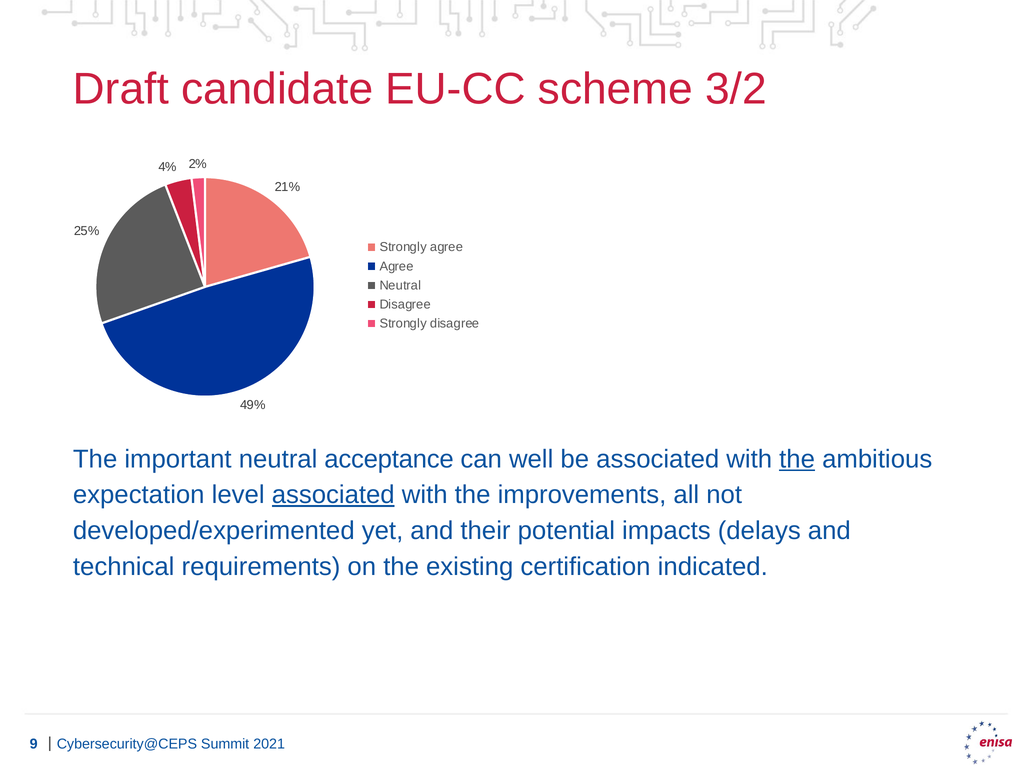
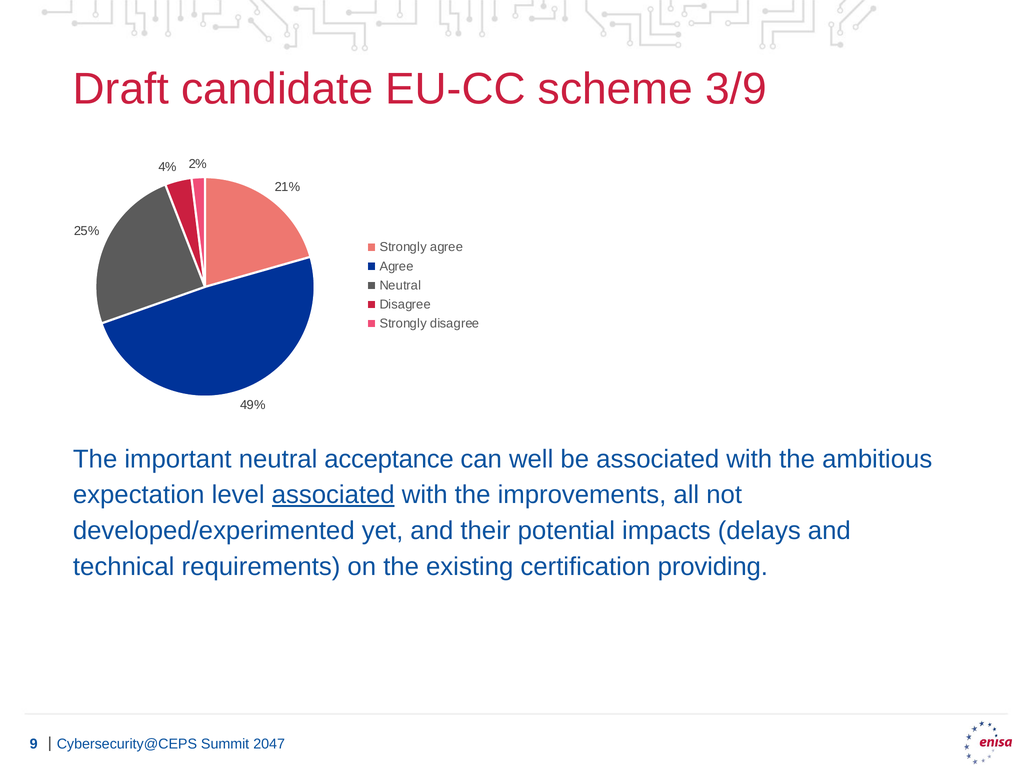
3/2: 3/2 -> 3/9 (736, 89)
the underline: present -> none (797, 459)
indicated: indicated -> providing (713, 566)
2021: 2021 -> 2047 (269, 743)
